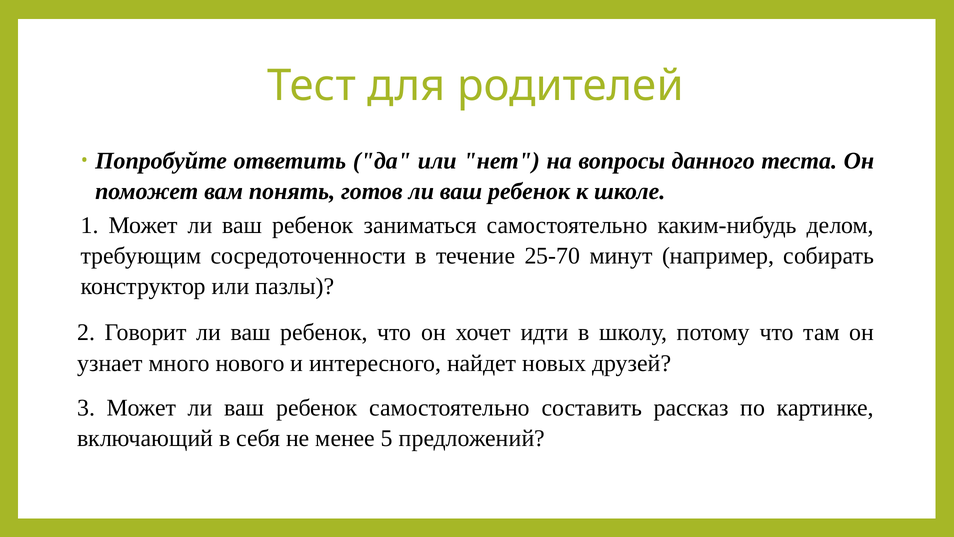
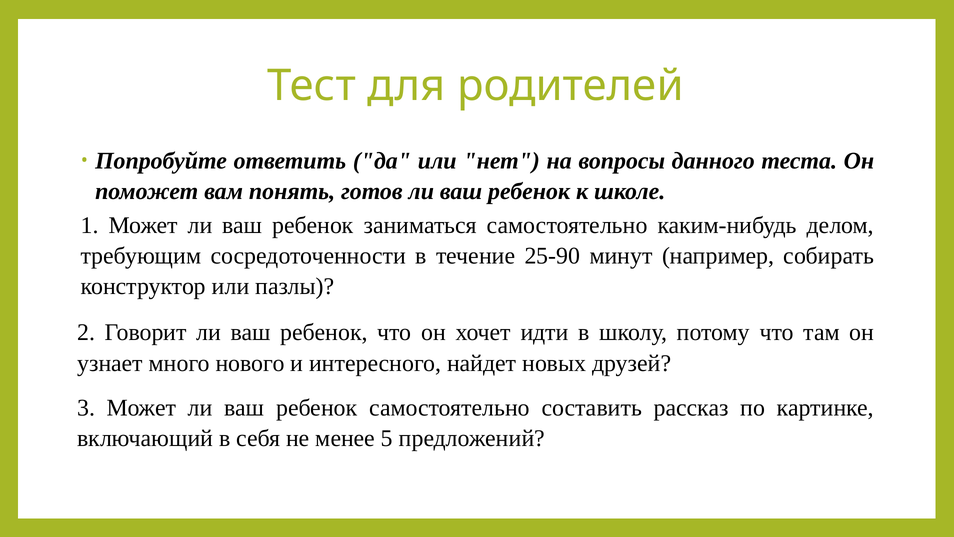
25-70: 25-70 -> 25-90 (552, 256)
